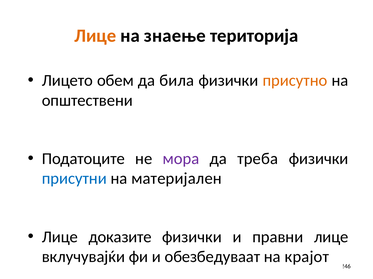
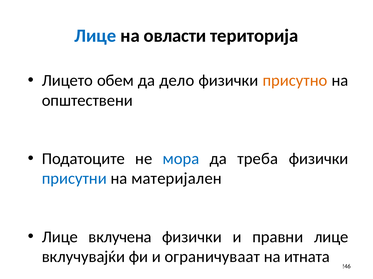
Лице colour: orange -> blue (95, 36)
знаење: знаење -> овласти (175, 36)
била: била -> дело (177, 81)
мора colour: purple -> blue (181, 159)
доказите: доказите -> вклучена (120, 237)
обезбедуваат: обезбедуваат -> ограничуваат (212, 257)
крајот: крајот -> итната (307, 257)
